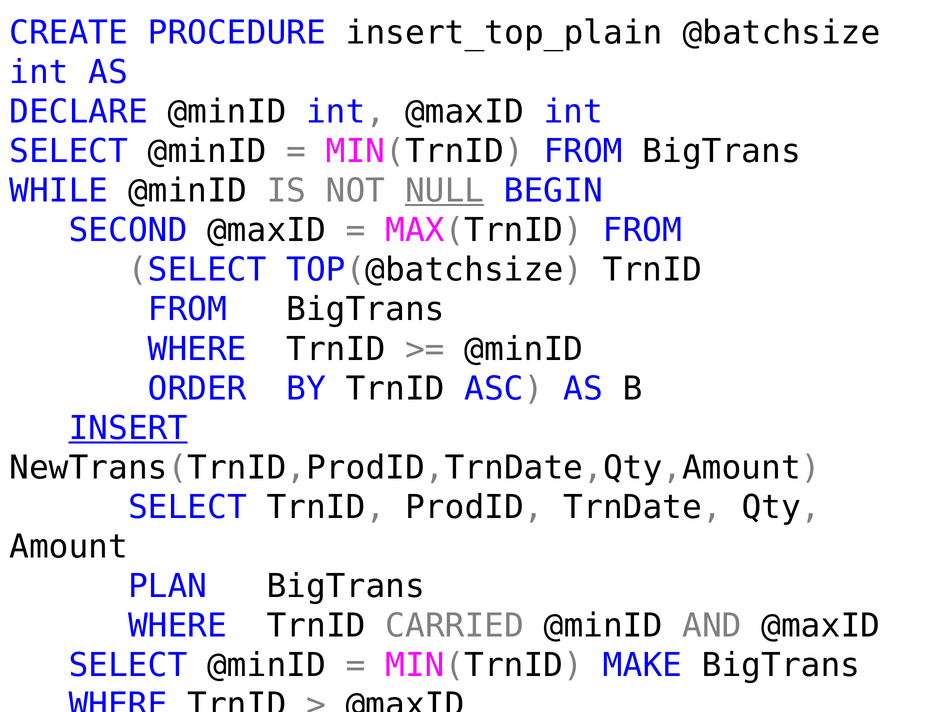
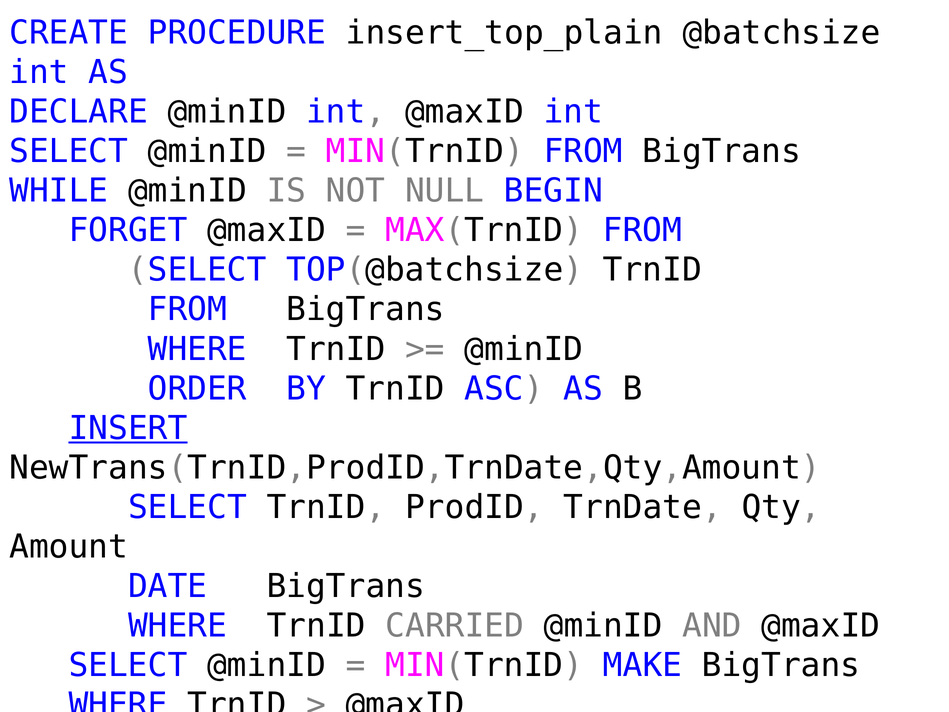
NULL underline: present -> none (445, 191)
SECOND: SECOND -> FORGET (128, 230)
PLAN: PLAN -> DATE (168, 586)
